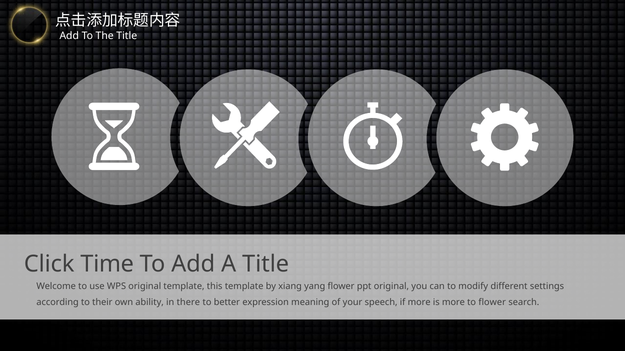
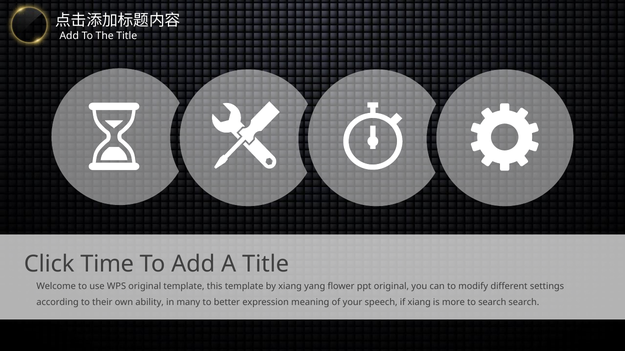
there: there -> many (188, 303)
if more: more -> xiang (419, 303)
to flower: flower -> search (492, 303)
